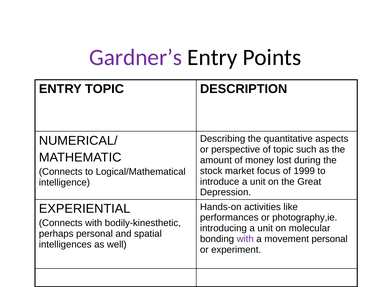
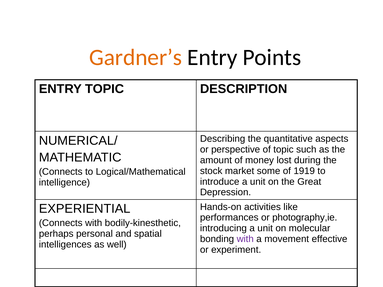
Gardner’s colour: purple -> orange (136, 57)
focus: focus -> some (269, 171)
1999: 1999 -> 1919 (304, 171)
movement personal: personal -> effective (330, 239)
